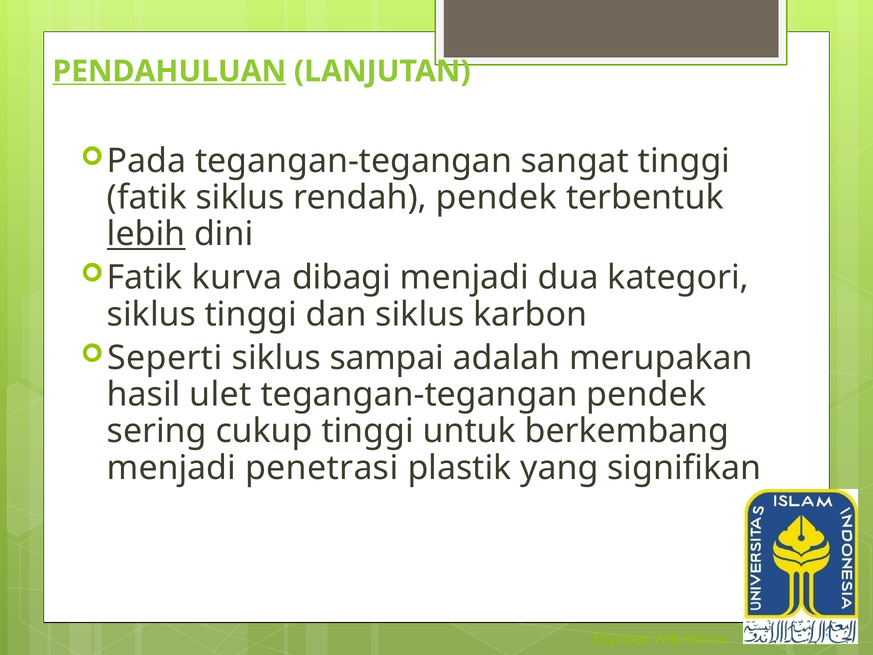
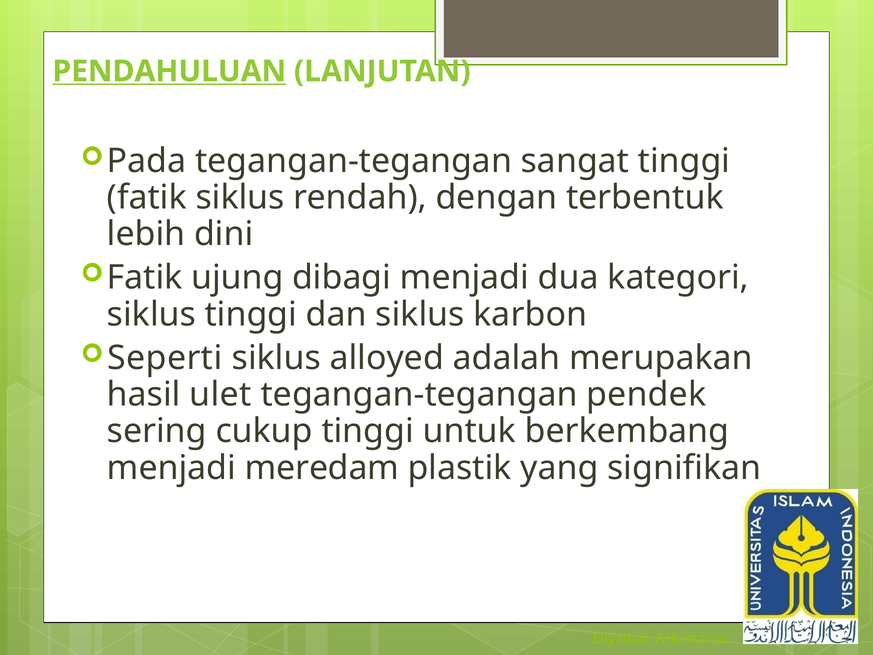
rendah pendek: pendek -> dengan (497, 197)
lebih underline: present -> none (146, 234)
kurva: kurva -> ujung (237, 278)
sampai: sampai -> alloyed (387, 358)
penetrasi: penetrasi -> meredam (322, 468)
